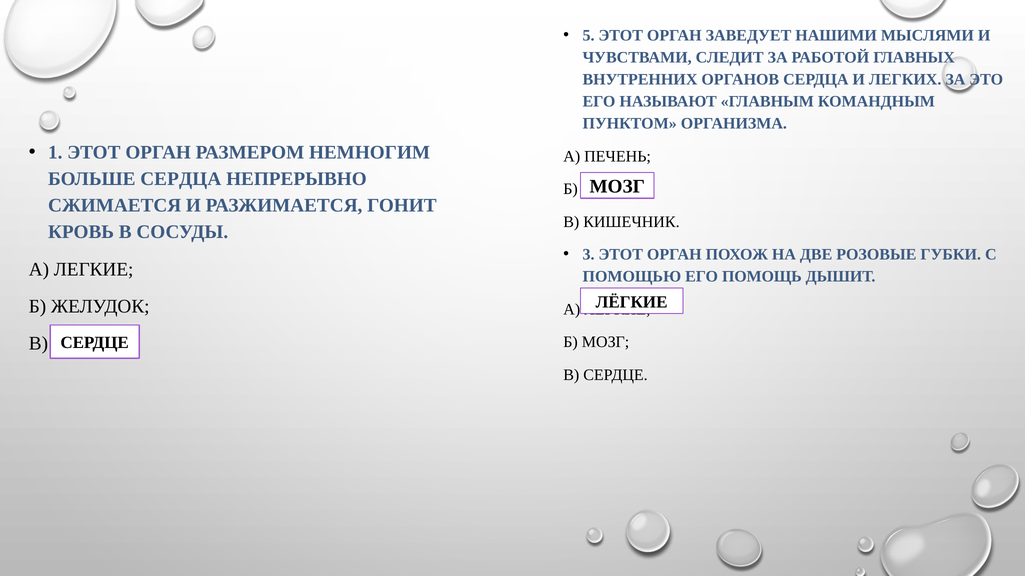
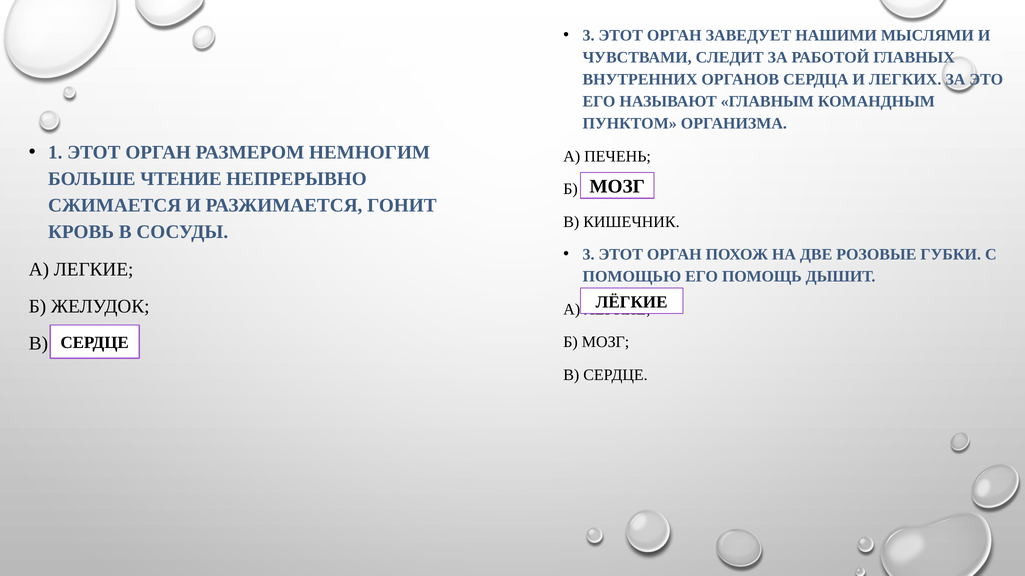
5: 5 -> 3 (589, 35)
БОЛЬШЕ СЕРДЦА: СЕРДЦА -> ЧТЕНИЕ (181, 179)
